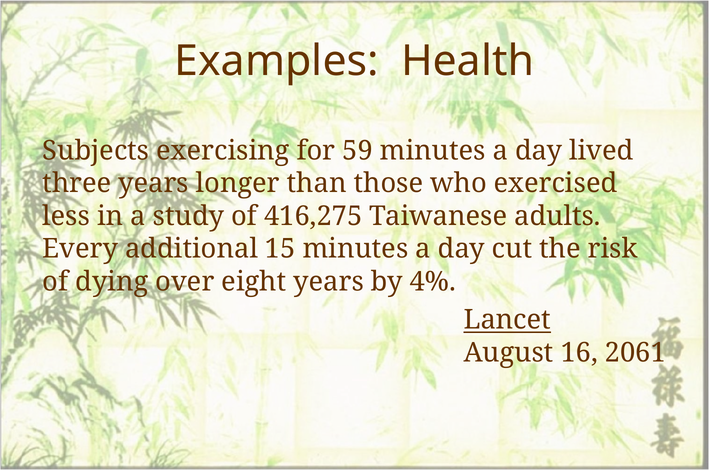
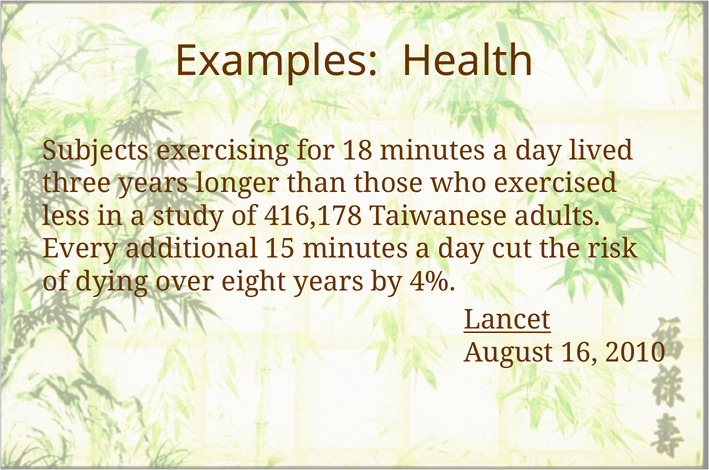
59: 59 -> 18 (358, 151)
416,275: 416,275 -> 416,178 (313, 216)
2061: 2061 -> 2010 (635, 353)
